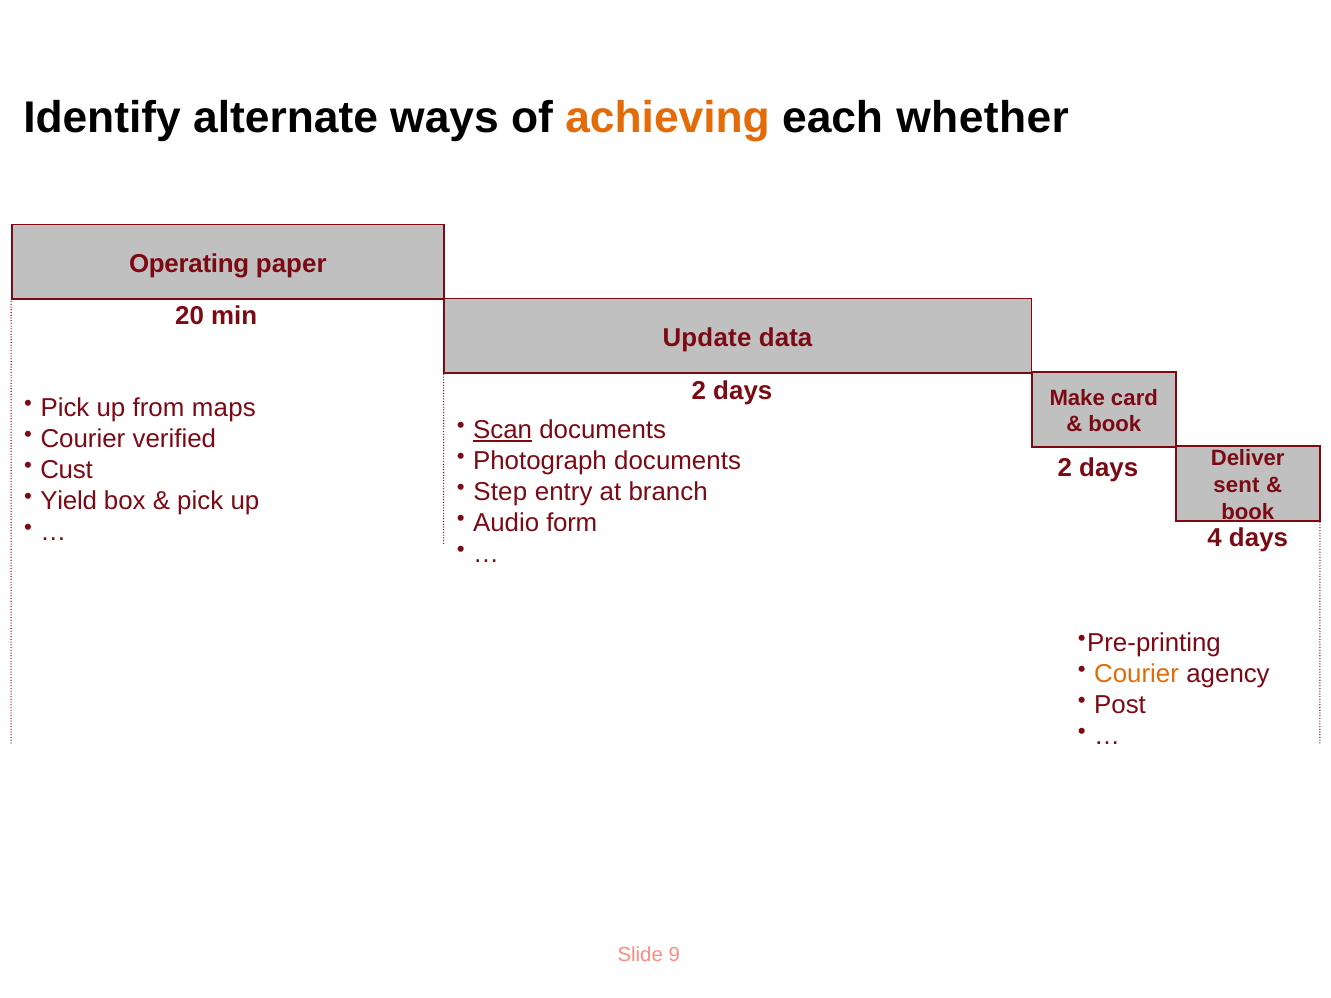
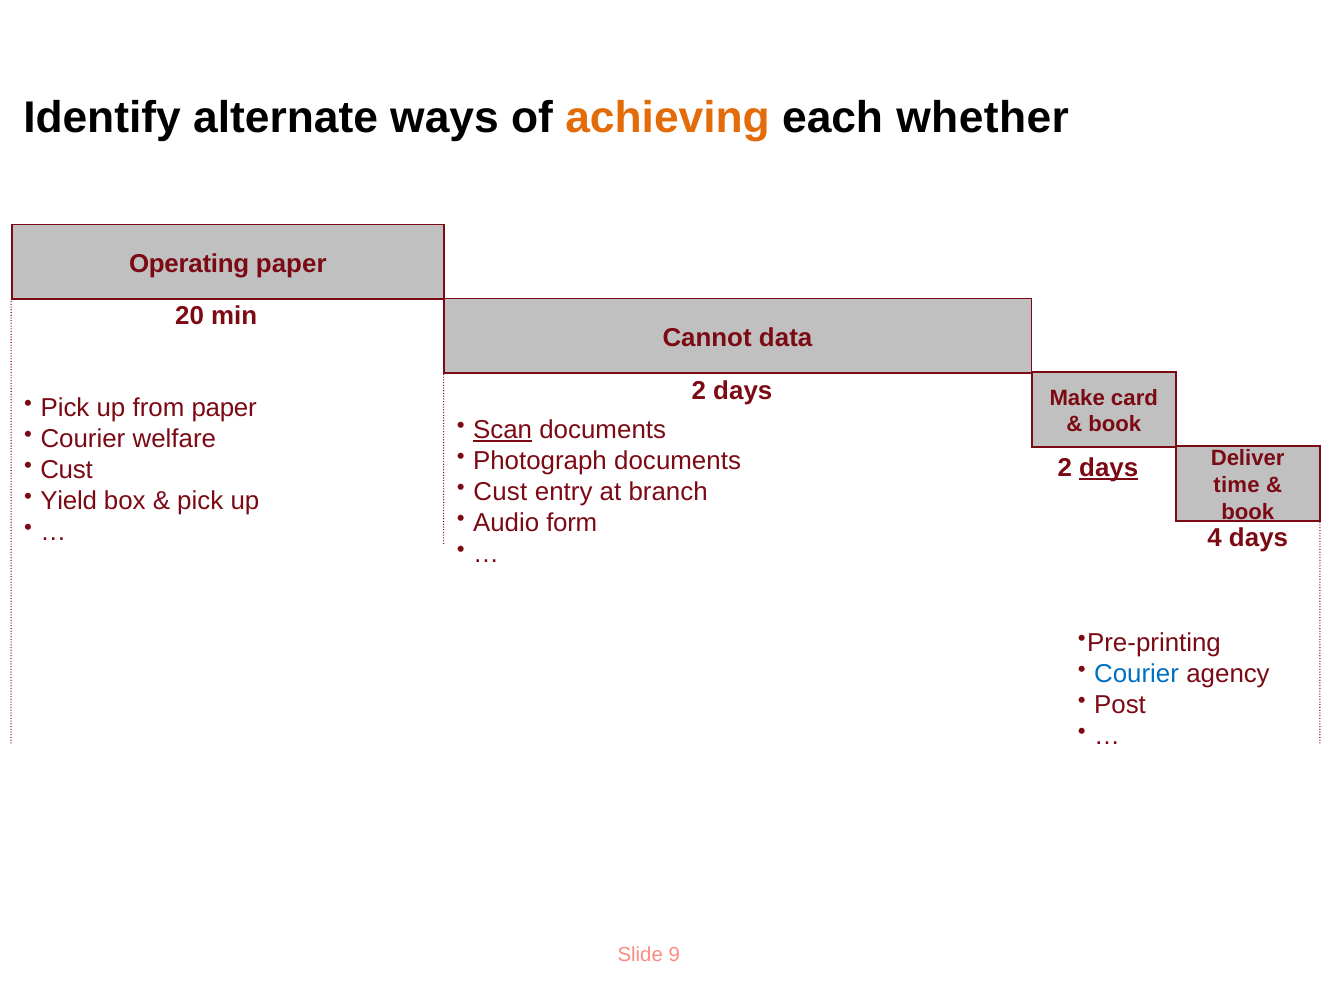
Update: Update -> Cannot (707, 338)
from maps: maps -> paper (224, 408)
verified: verified -> welfare (174, 439)
days underline: none -> present (1109, 468)
sent: sent -> time (1237, 485)
Step: Step -> Cust (500, 492)
Courier colour: orange -> blue (1137, 674)
